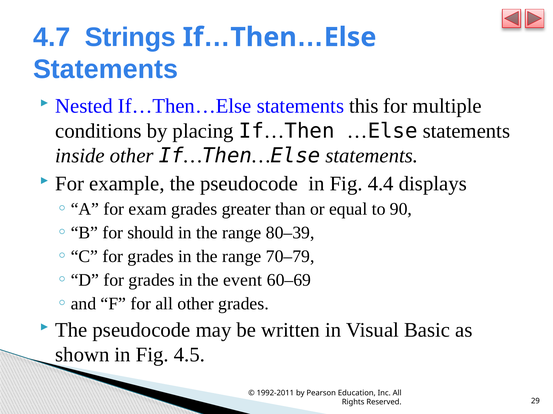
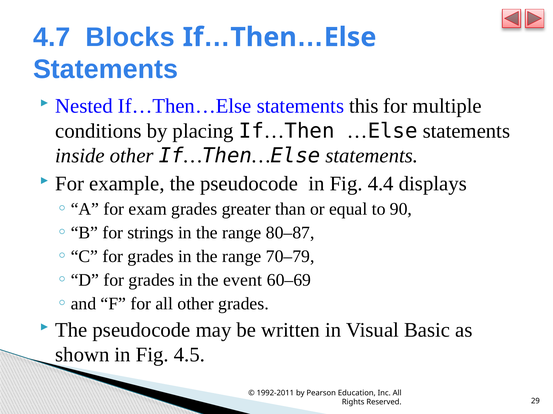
Strings: Strings -> Blocks (130, 37)
should: should -> strings (151, 233)
80–39: 80–39 -> 80–87 (290, 233)
